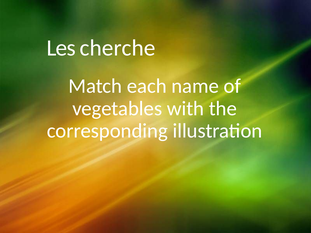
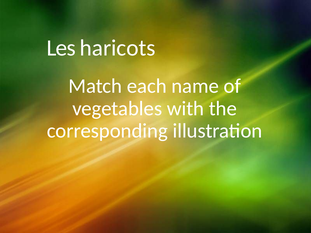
cherche: cherche -> haricots (118, 48)
